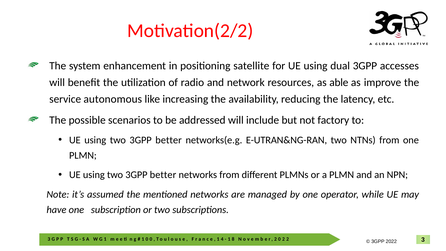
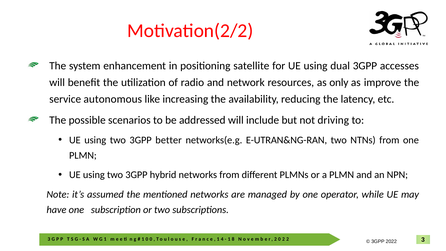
able: able -> only (339, 82)
factory: factory -> driving (333, 120)
better: better -> hybrid (163, 175)
